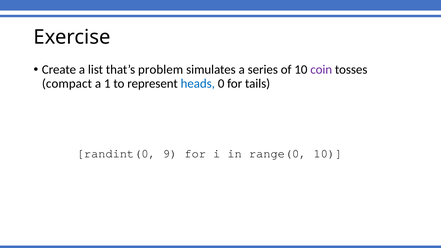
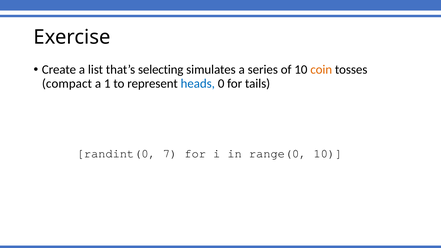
problem: problem -> selecting (161, 70)
coin colour: purple -> orange (321, 70)
9: 9 -> 7 (170, 154)
